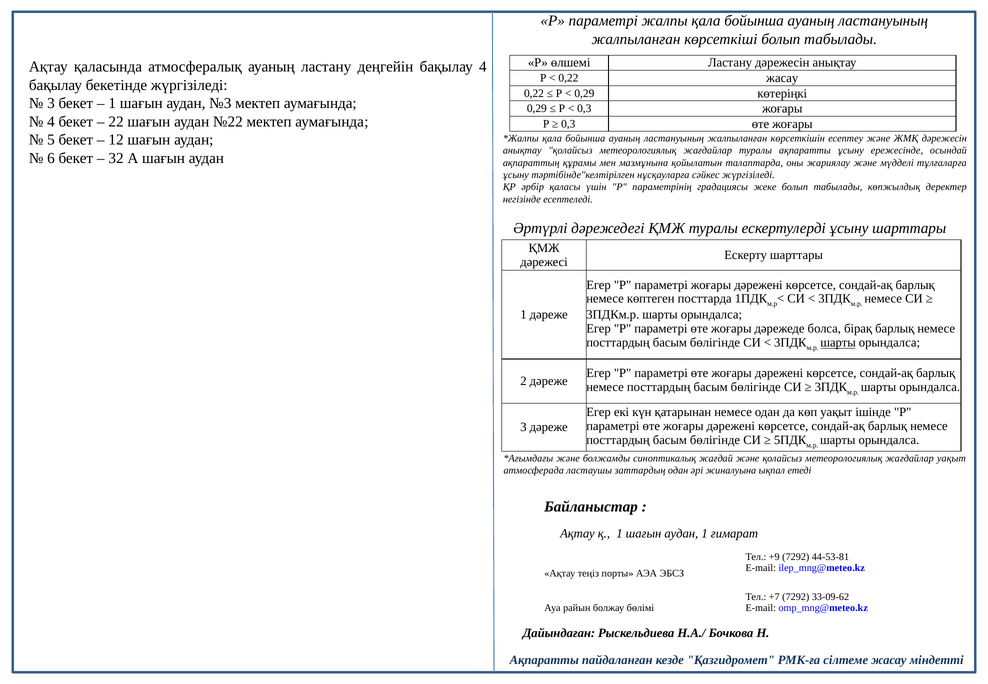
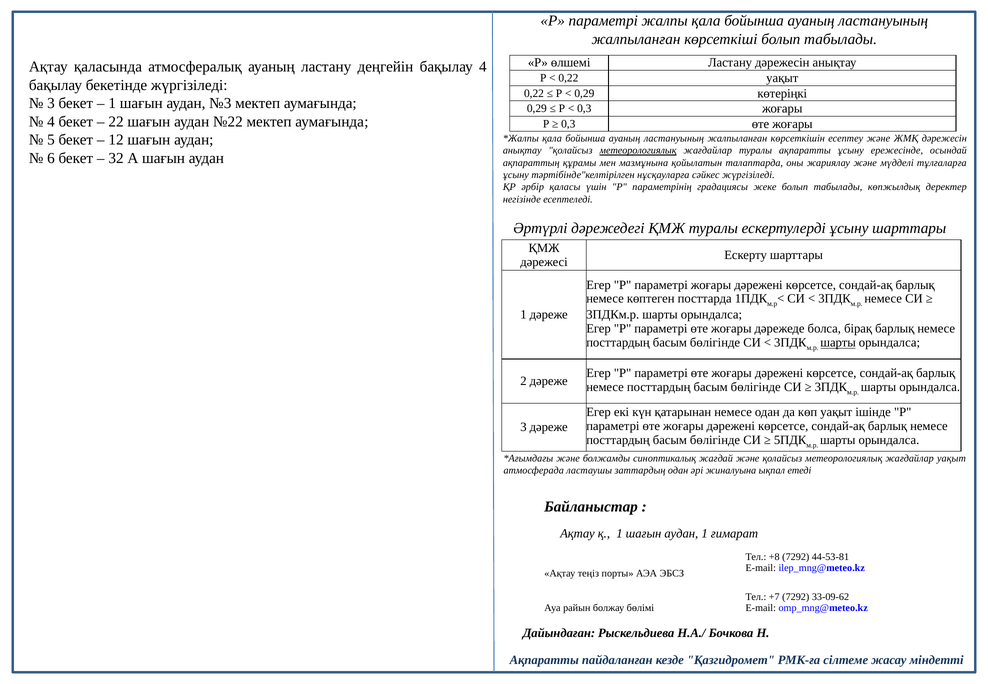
0,22 жасау: жасау -> уақыт (782, 78)
метеорологиялық underline: none -> present (638, 151)
+9: +9 -> +8 (774, 557)
